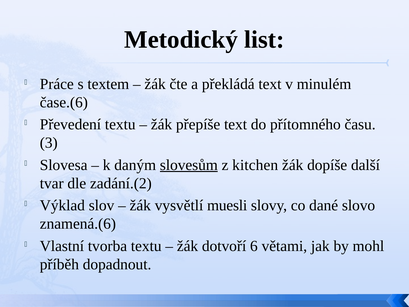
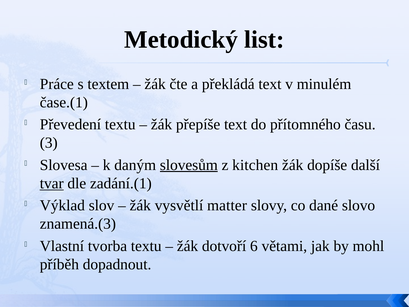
čase.(6: čase.(6 -> čase.(1 (64, 102)
tvar underline: none -> present (52, 183)
zadání.(2: zadání.(2 -> zadání.(1 (121, 183)
muesli: muesli -> matter (227, 205)
znamená.(6: znamená.(6 -> znamená.(3 (78, 224)
